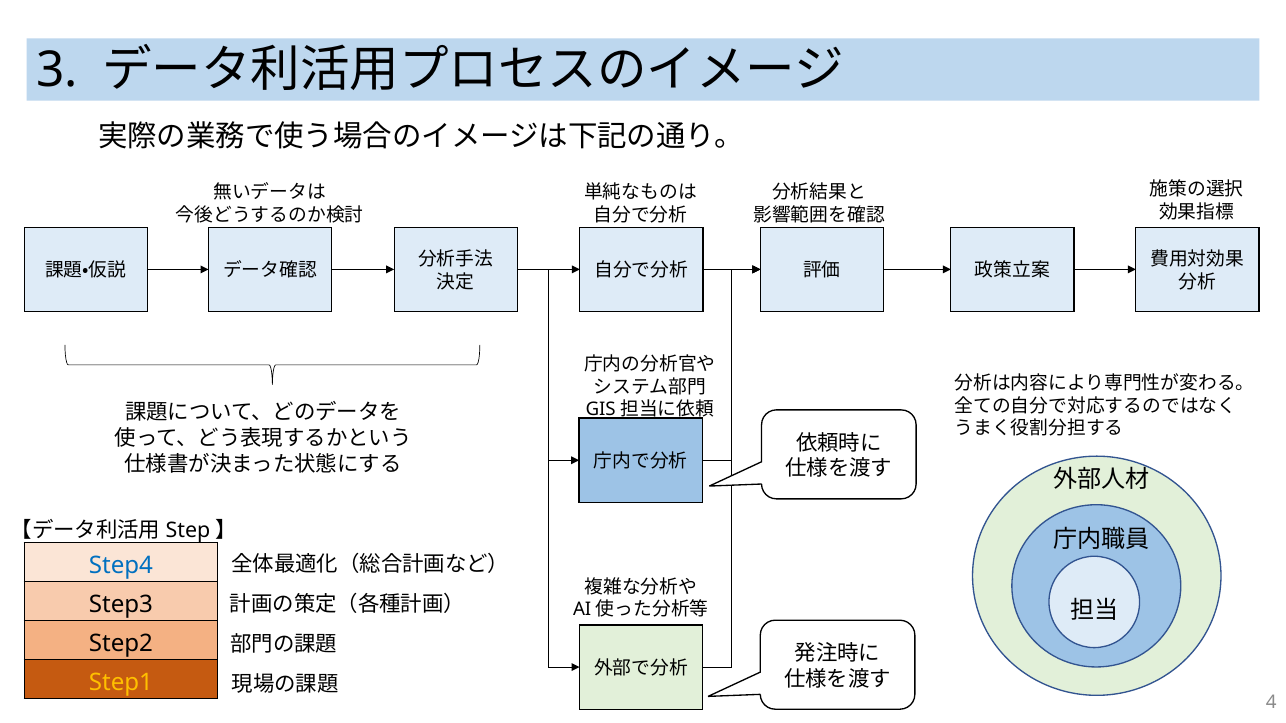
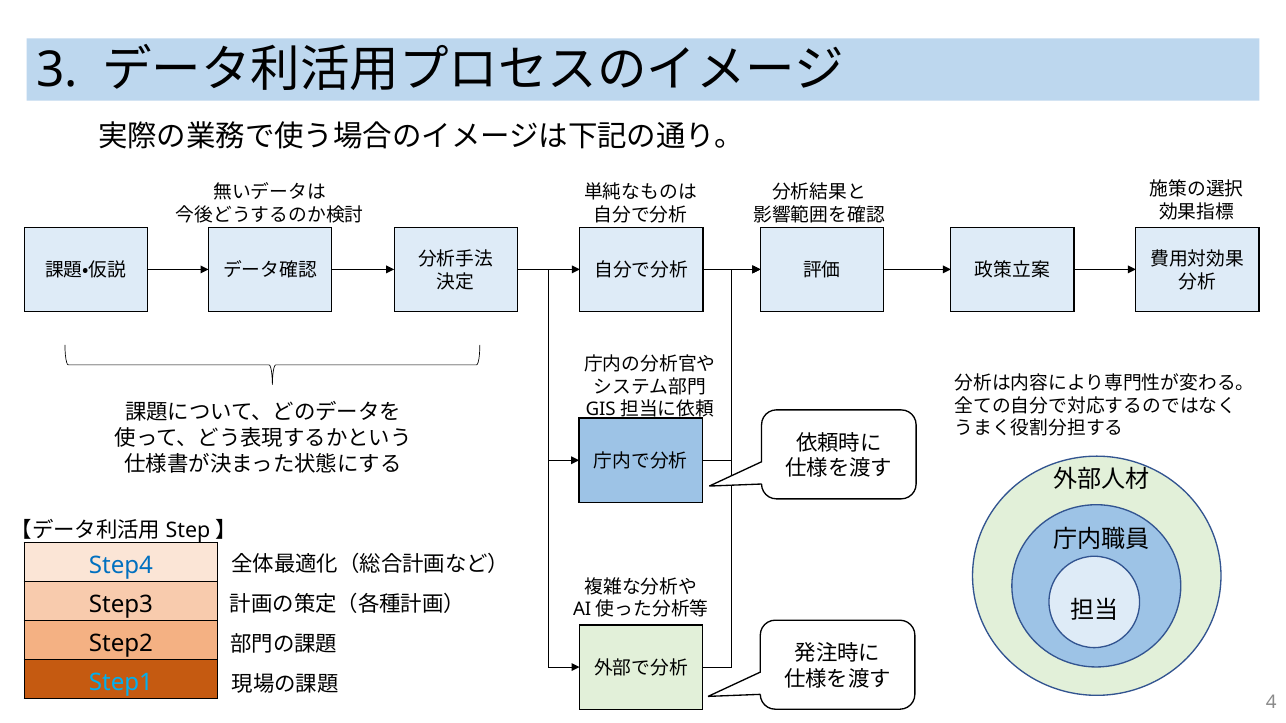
Step1 colour: yellow -> light blue (121, 683)
